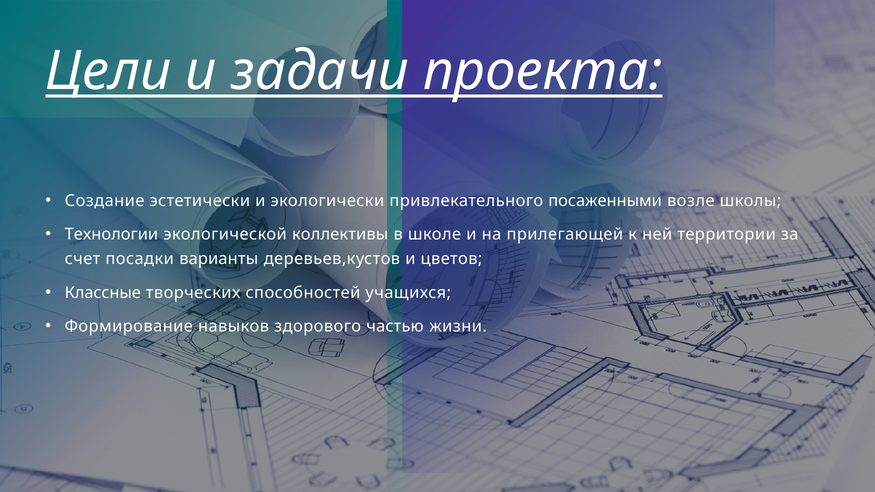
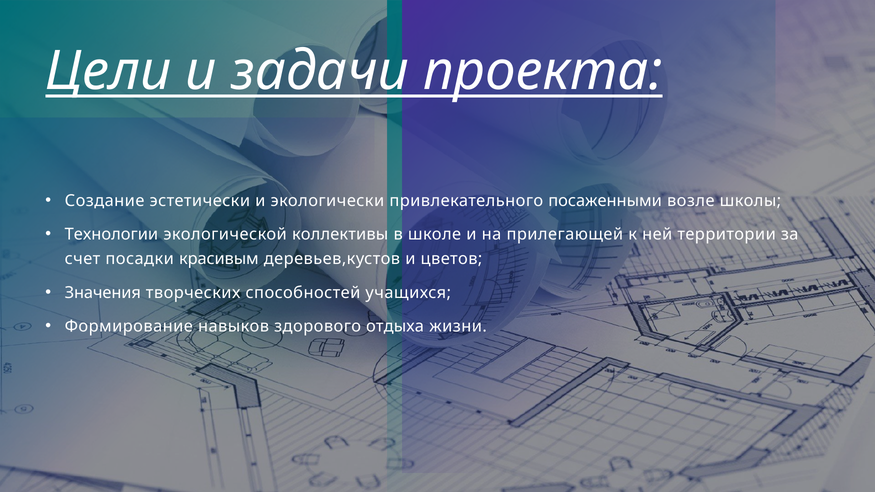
варианты: варианты -> красивым (219, 259)
Классные: Классные -> Значения (103, 293)
частью: частью -> отдыха (395, 326)
